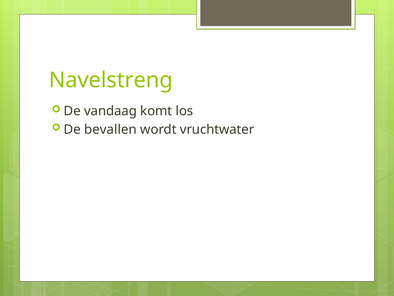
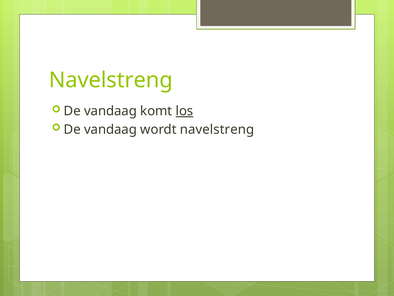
los underline: none -> present (184, 111)
bevallen: bevallen -> vandaag (110, 129)
wordt vruchtwater: vruchtwater -> navelstreng (217, 129)
